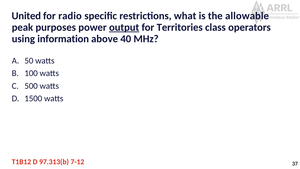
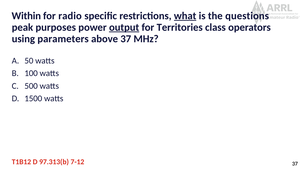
United: United -> Within (26, 16)
what underline: none -> present (185, 16)
allowable: allowable -> questions (247, 16)
information: information -> parameters (63, 39)
above 40: 40 -> 37 (126, 39)
